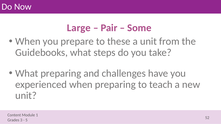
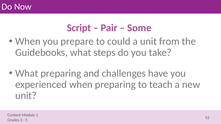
Large: Large -> Script (79, 28)
these: these -> could (119, 41)
